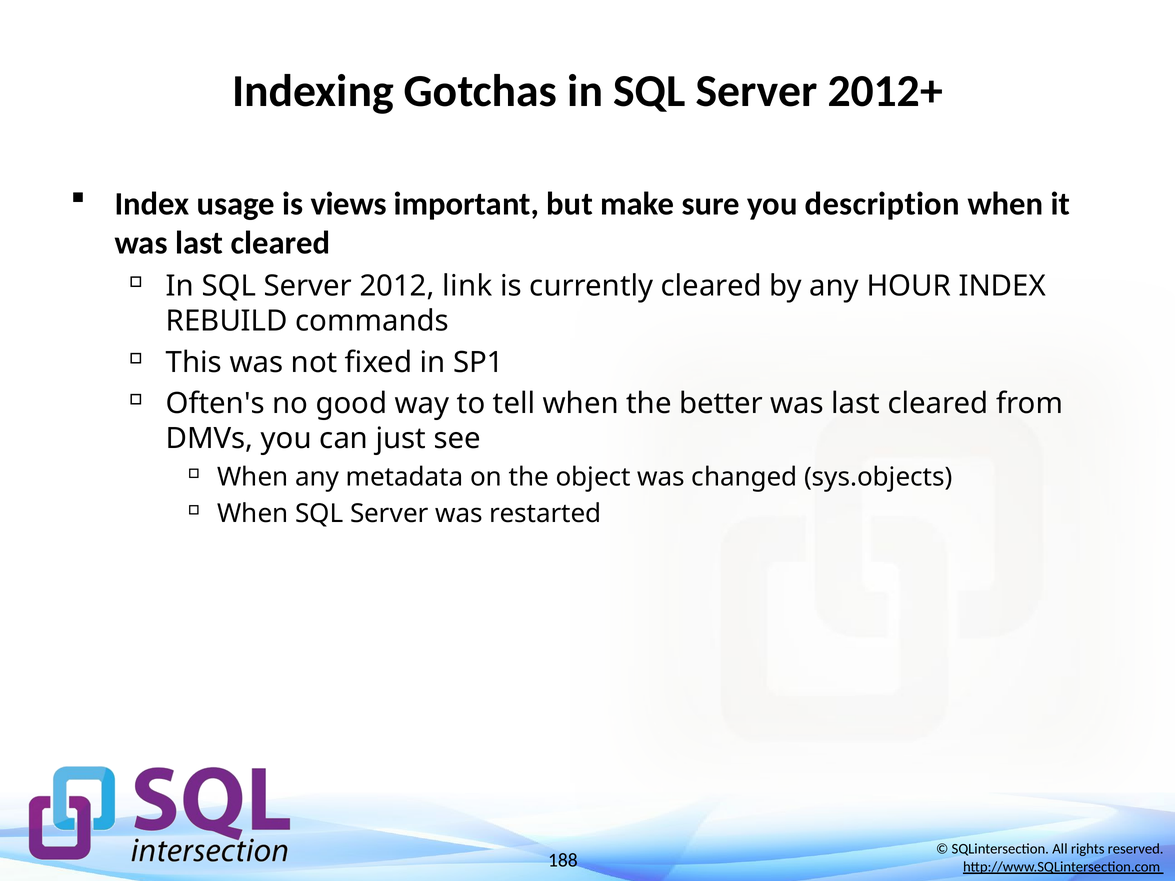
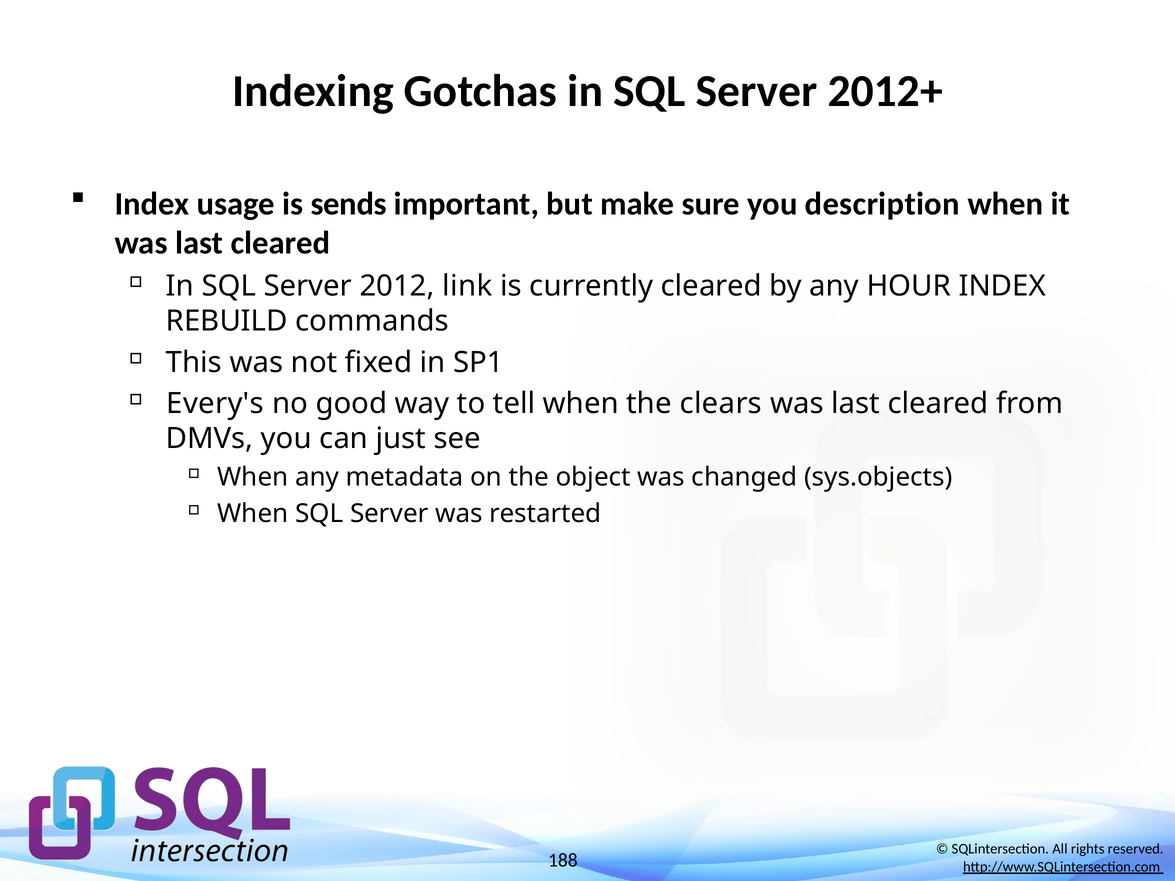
views: views -> sends (349, 204)
Often's: Often's -> Every's (215, 404)
better: better -> clears (721, 404)
